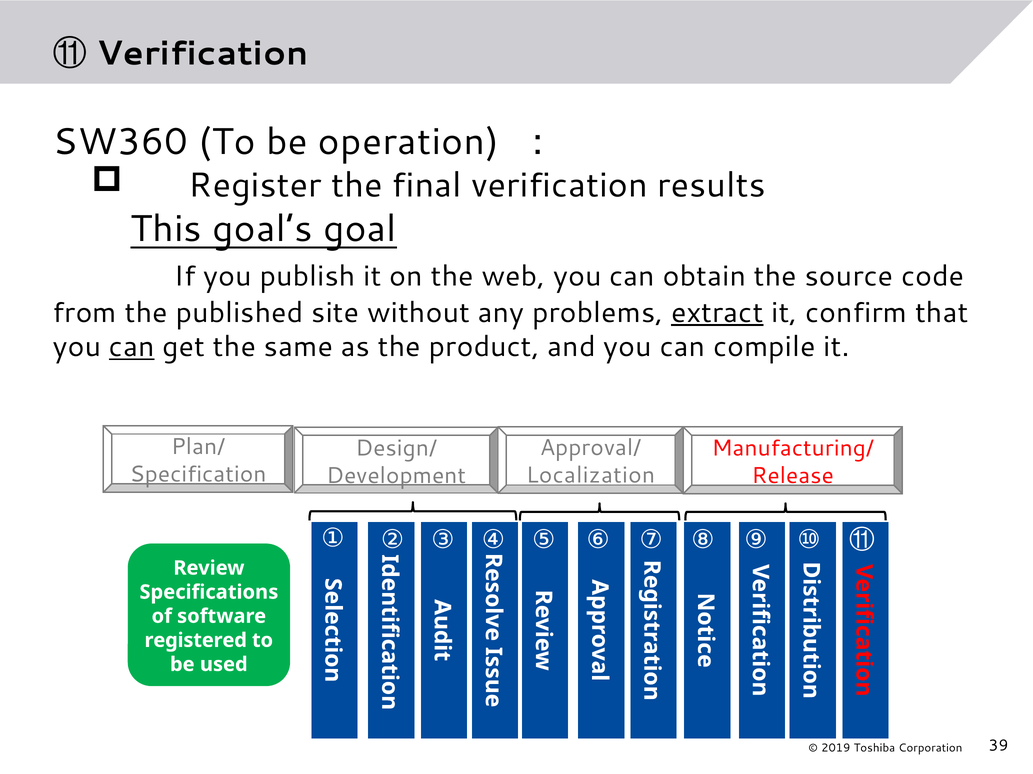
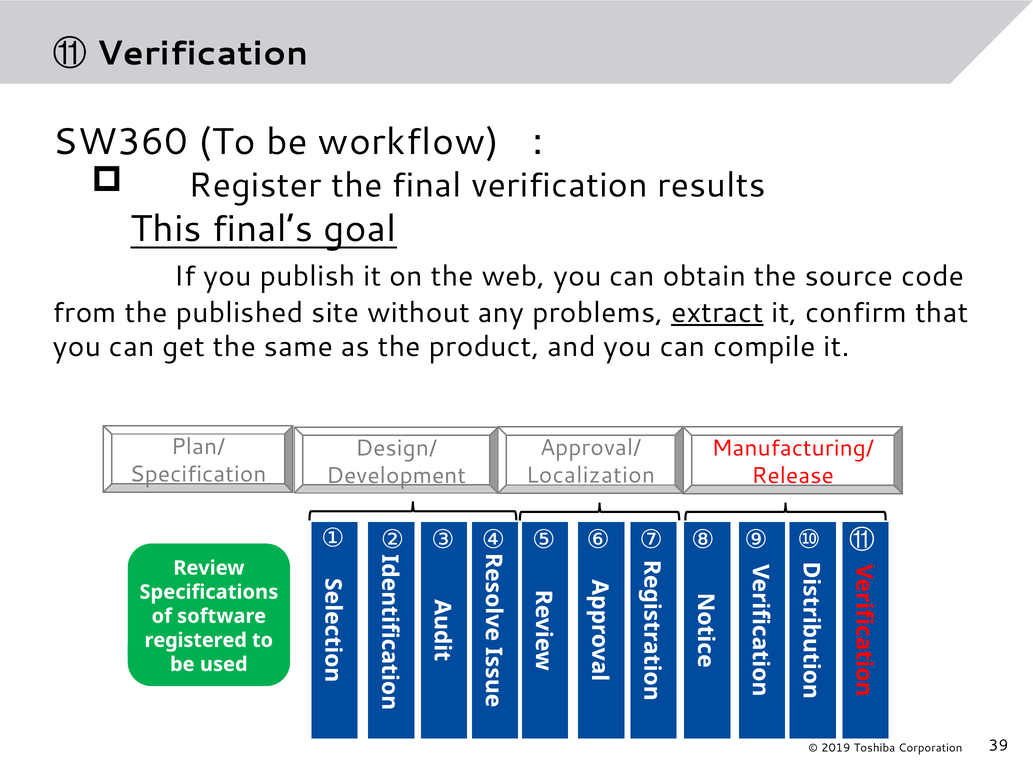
operation: operation -> workflow (409, 142)
goal’s: goal’s -> final’s (263, 229)
can underline: present -> none (132, 347)
